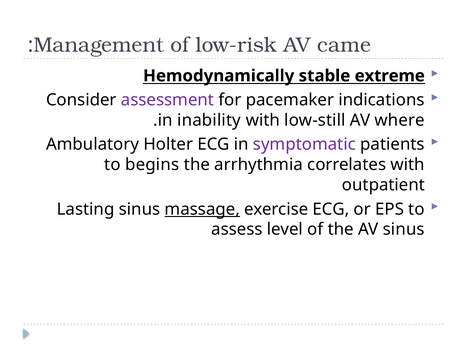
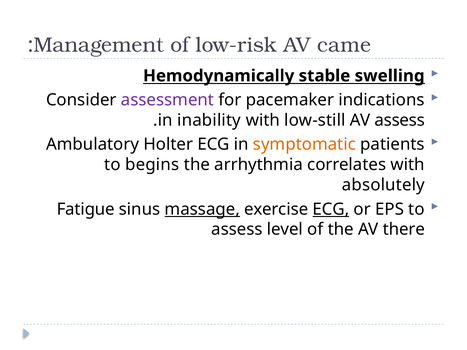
extreme: extreme -> swelling (390, 76)
AV where: where -> assess (400, 120)
symptomatic colour: purple -> orange (304, 145)
outpatient: outpatient -> absolutely (383, 185)
Lasting: Lasting -> Fatigue (86, 209)
ECG underline: none -> present (331, 209)
AV sinus: sinus -> there (404, 230)
